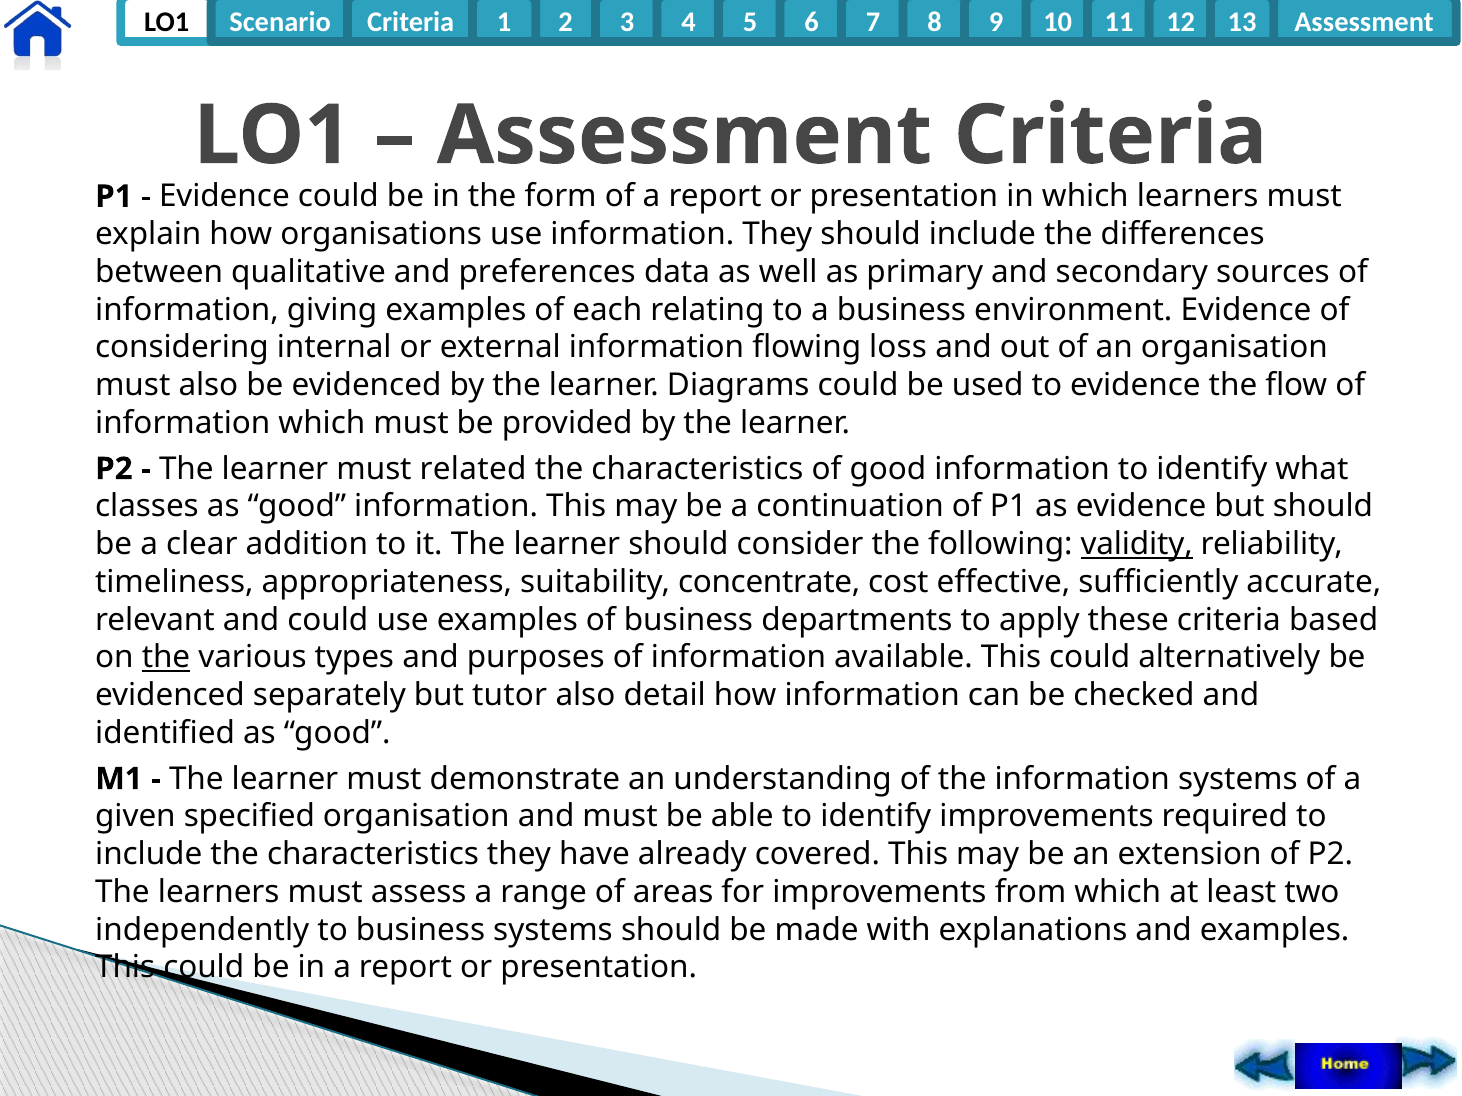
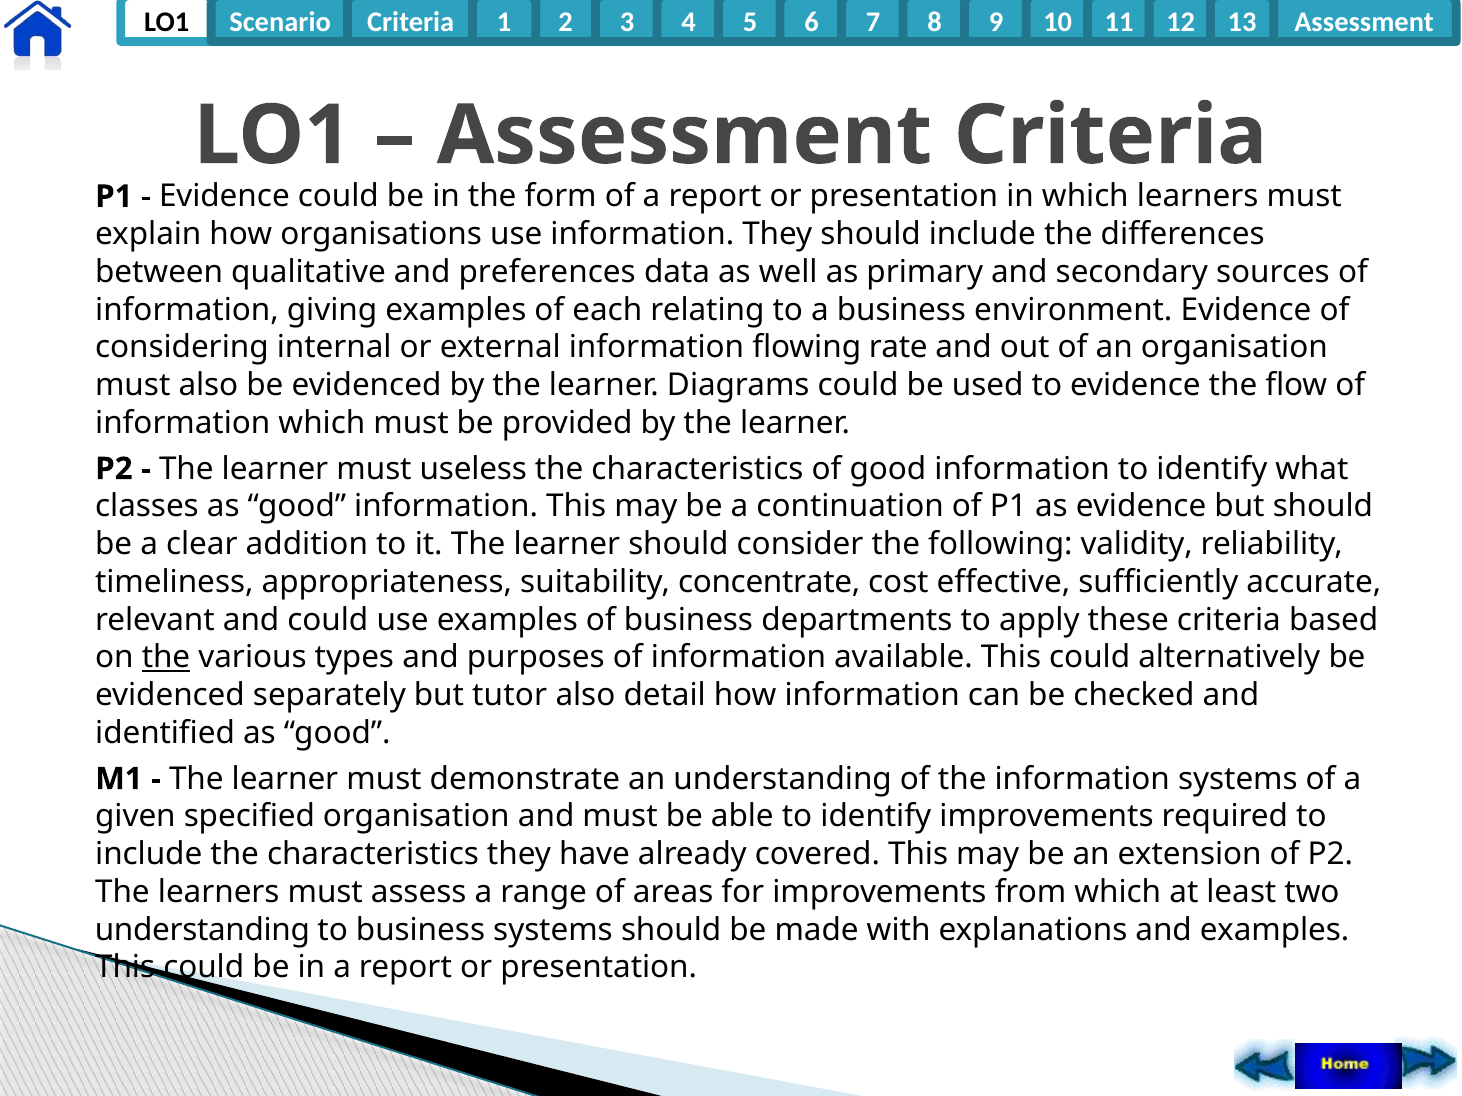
loss: loss -> rate (898, 348)
related: related -> useless (473, 469)
validity underline: present -> none (1137, 545)
independently: independently -> understanding (202, 930)
